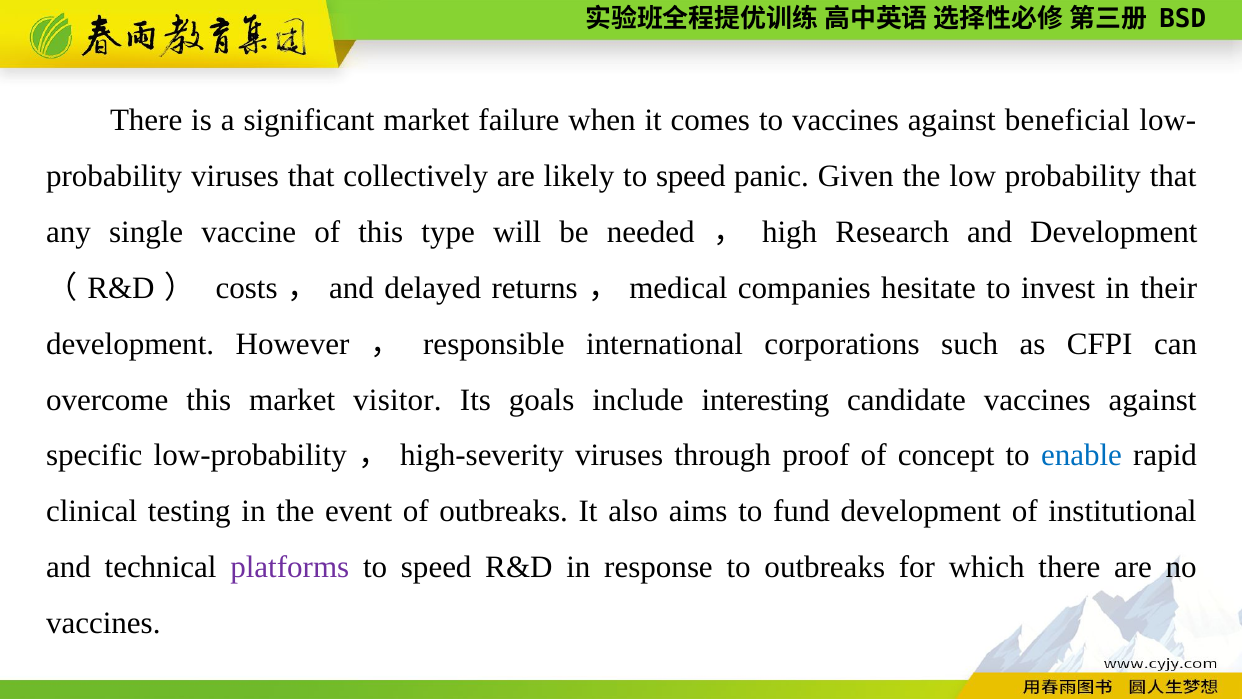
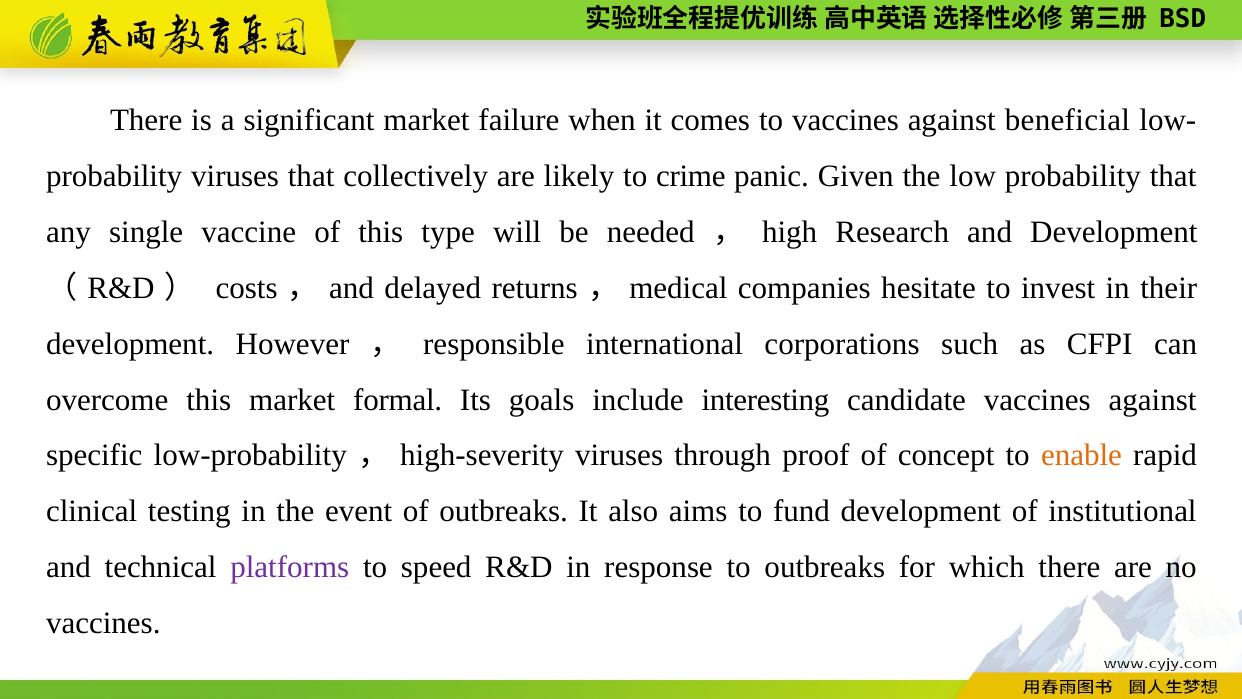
likely to speed: speed -> crime (691, 176)
visitor: visitor -> formal (398, 400)
enable colour: blue -> orange (1082, 456)
